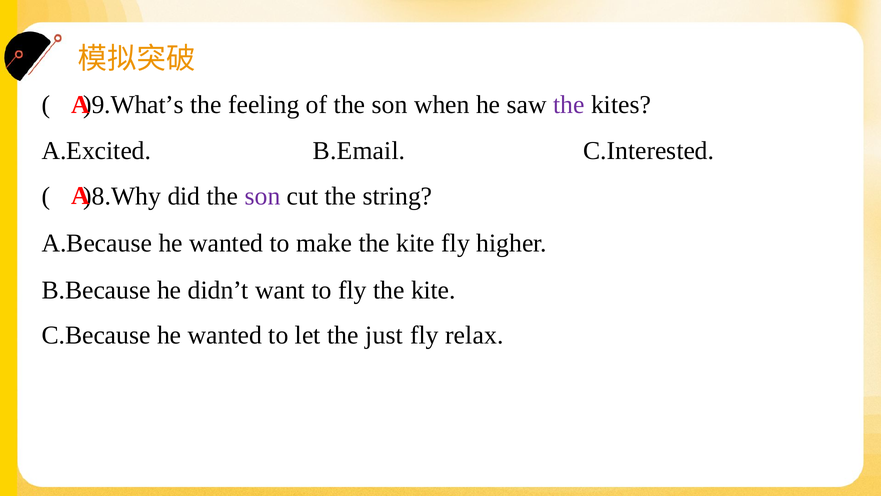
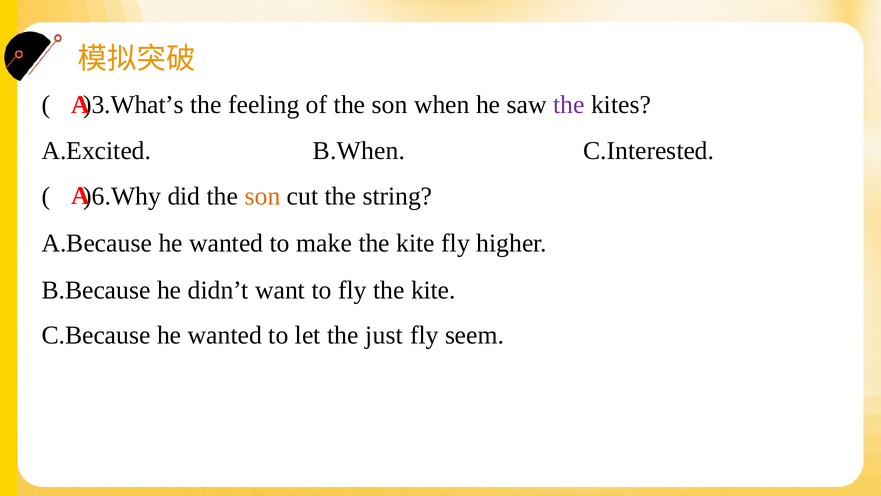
)9.What’s: )9.What’s -> )3.What’s (134, 105)
B.Email: B.Email -> B.When (359, 150)
)8.Why: )8.Why -> )6.Why (122, 196)
son colour: purple -> orange (263, 196)
relax: relax -> seem (475, 335)
